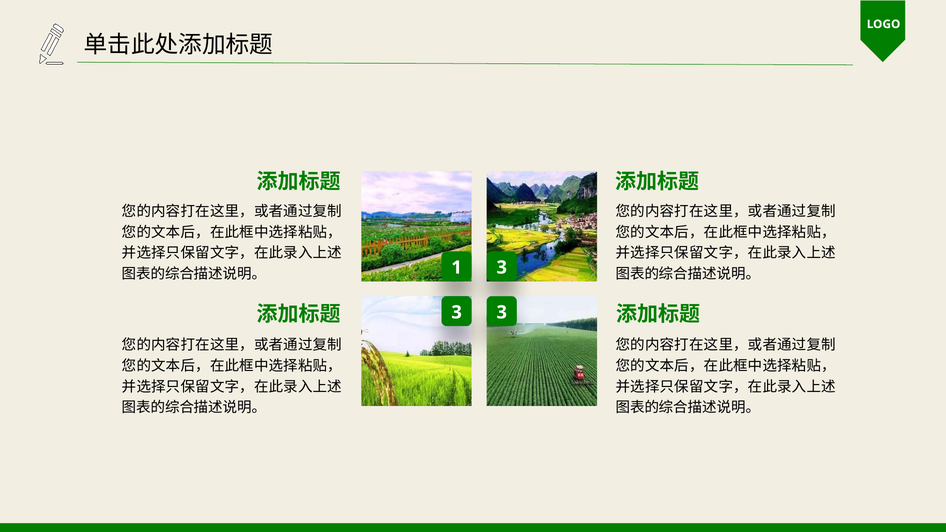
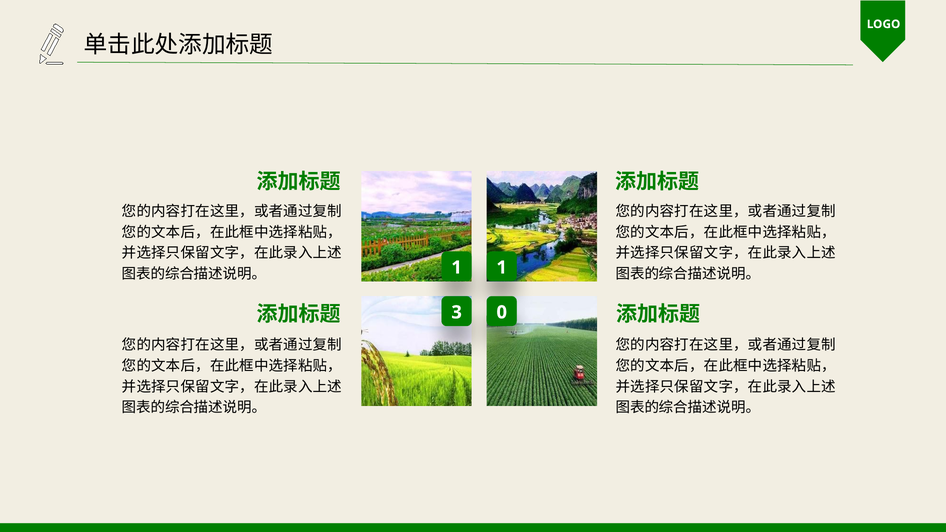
1 3: 3 -> 1 (502, 268)
3: 3 -> 0 (502, 312)
